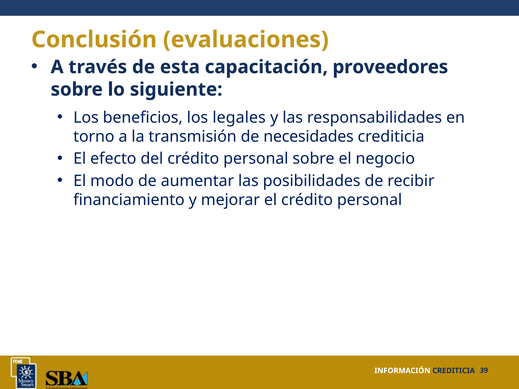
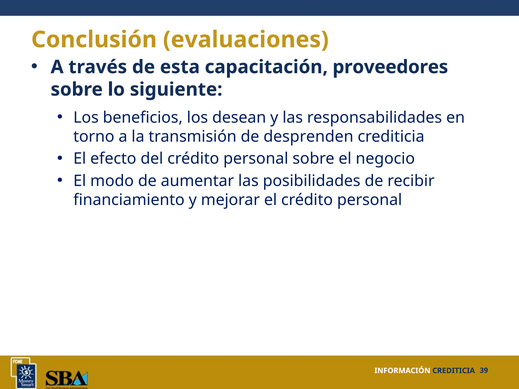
legales: legales -> desean (239, 118)
necesidades: necesidades -> desprenden (308, 137)
